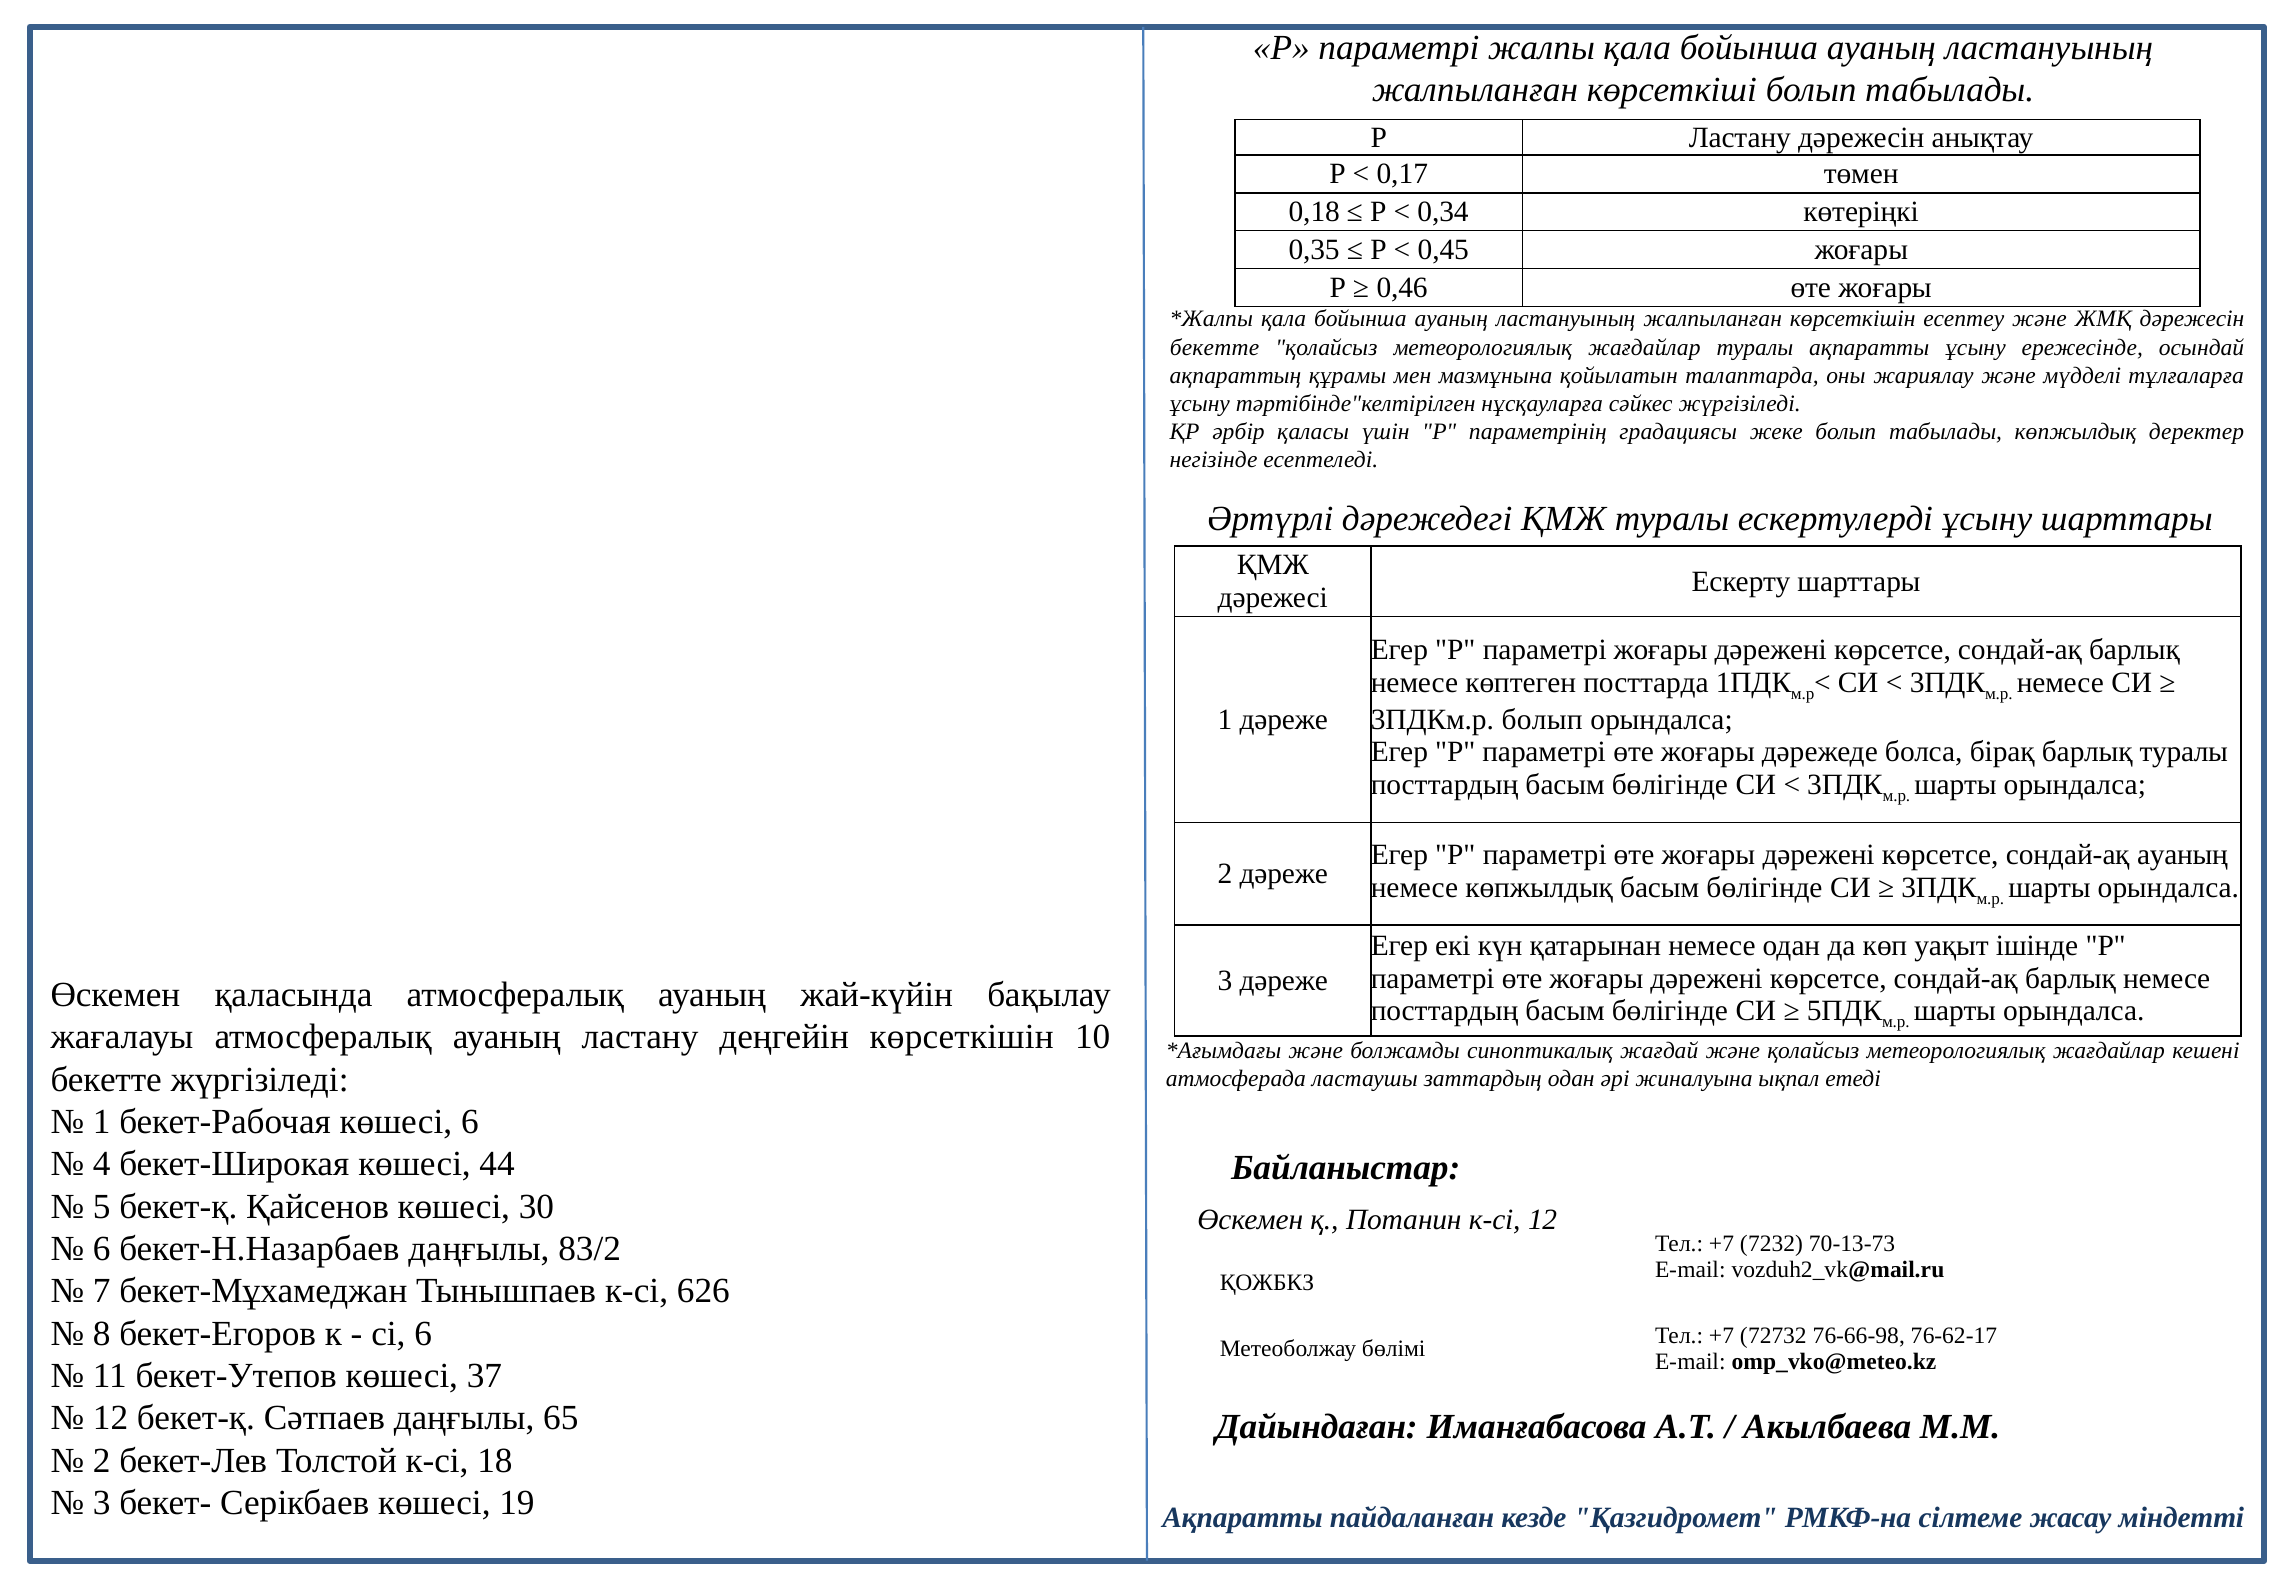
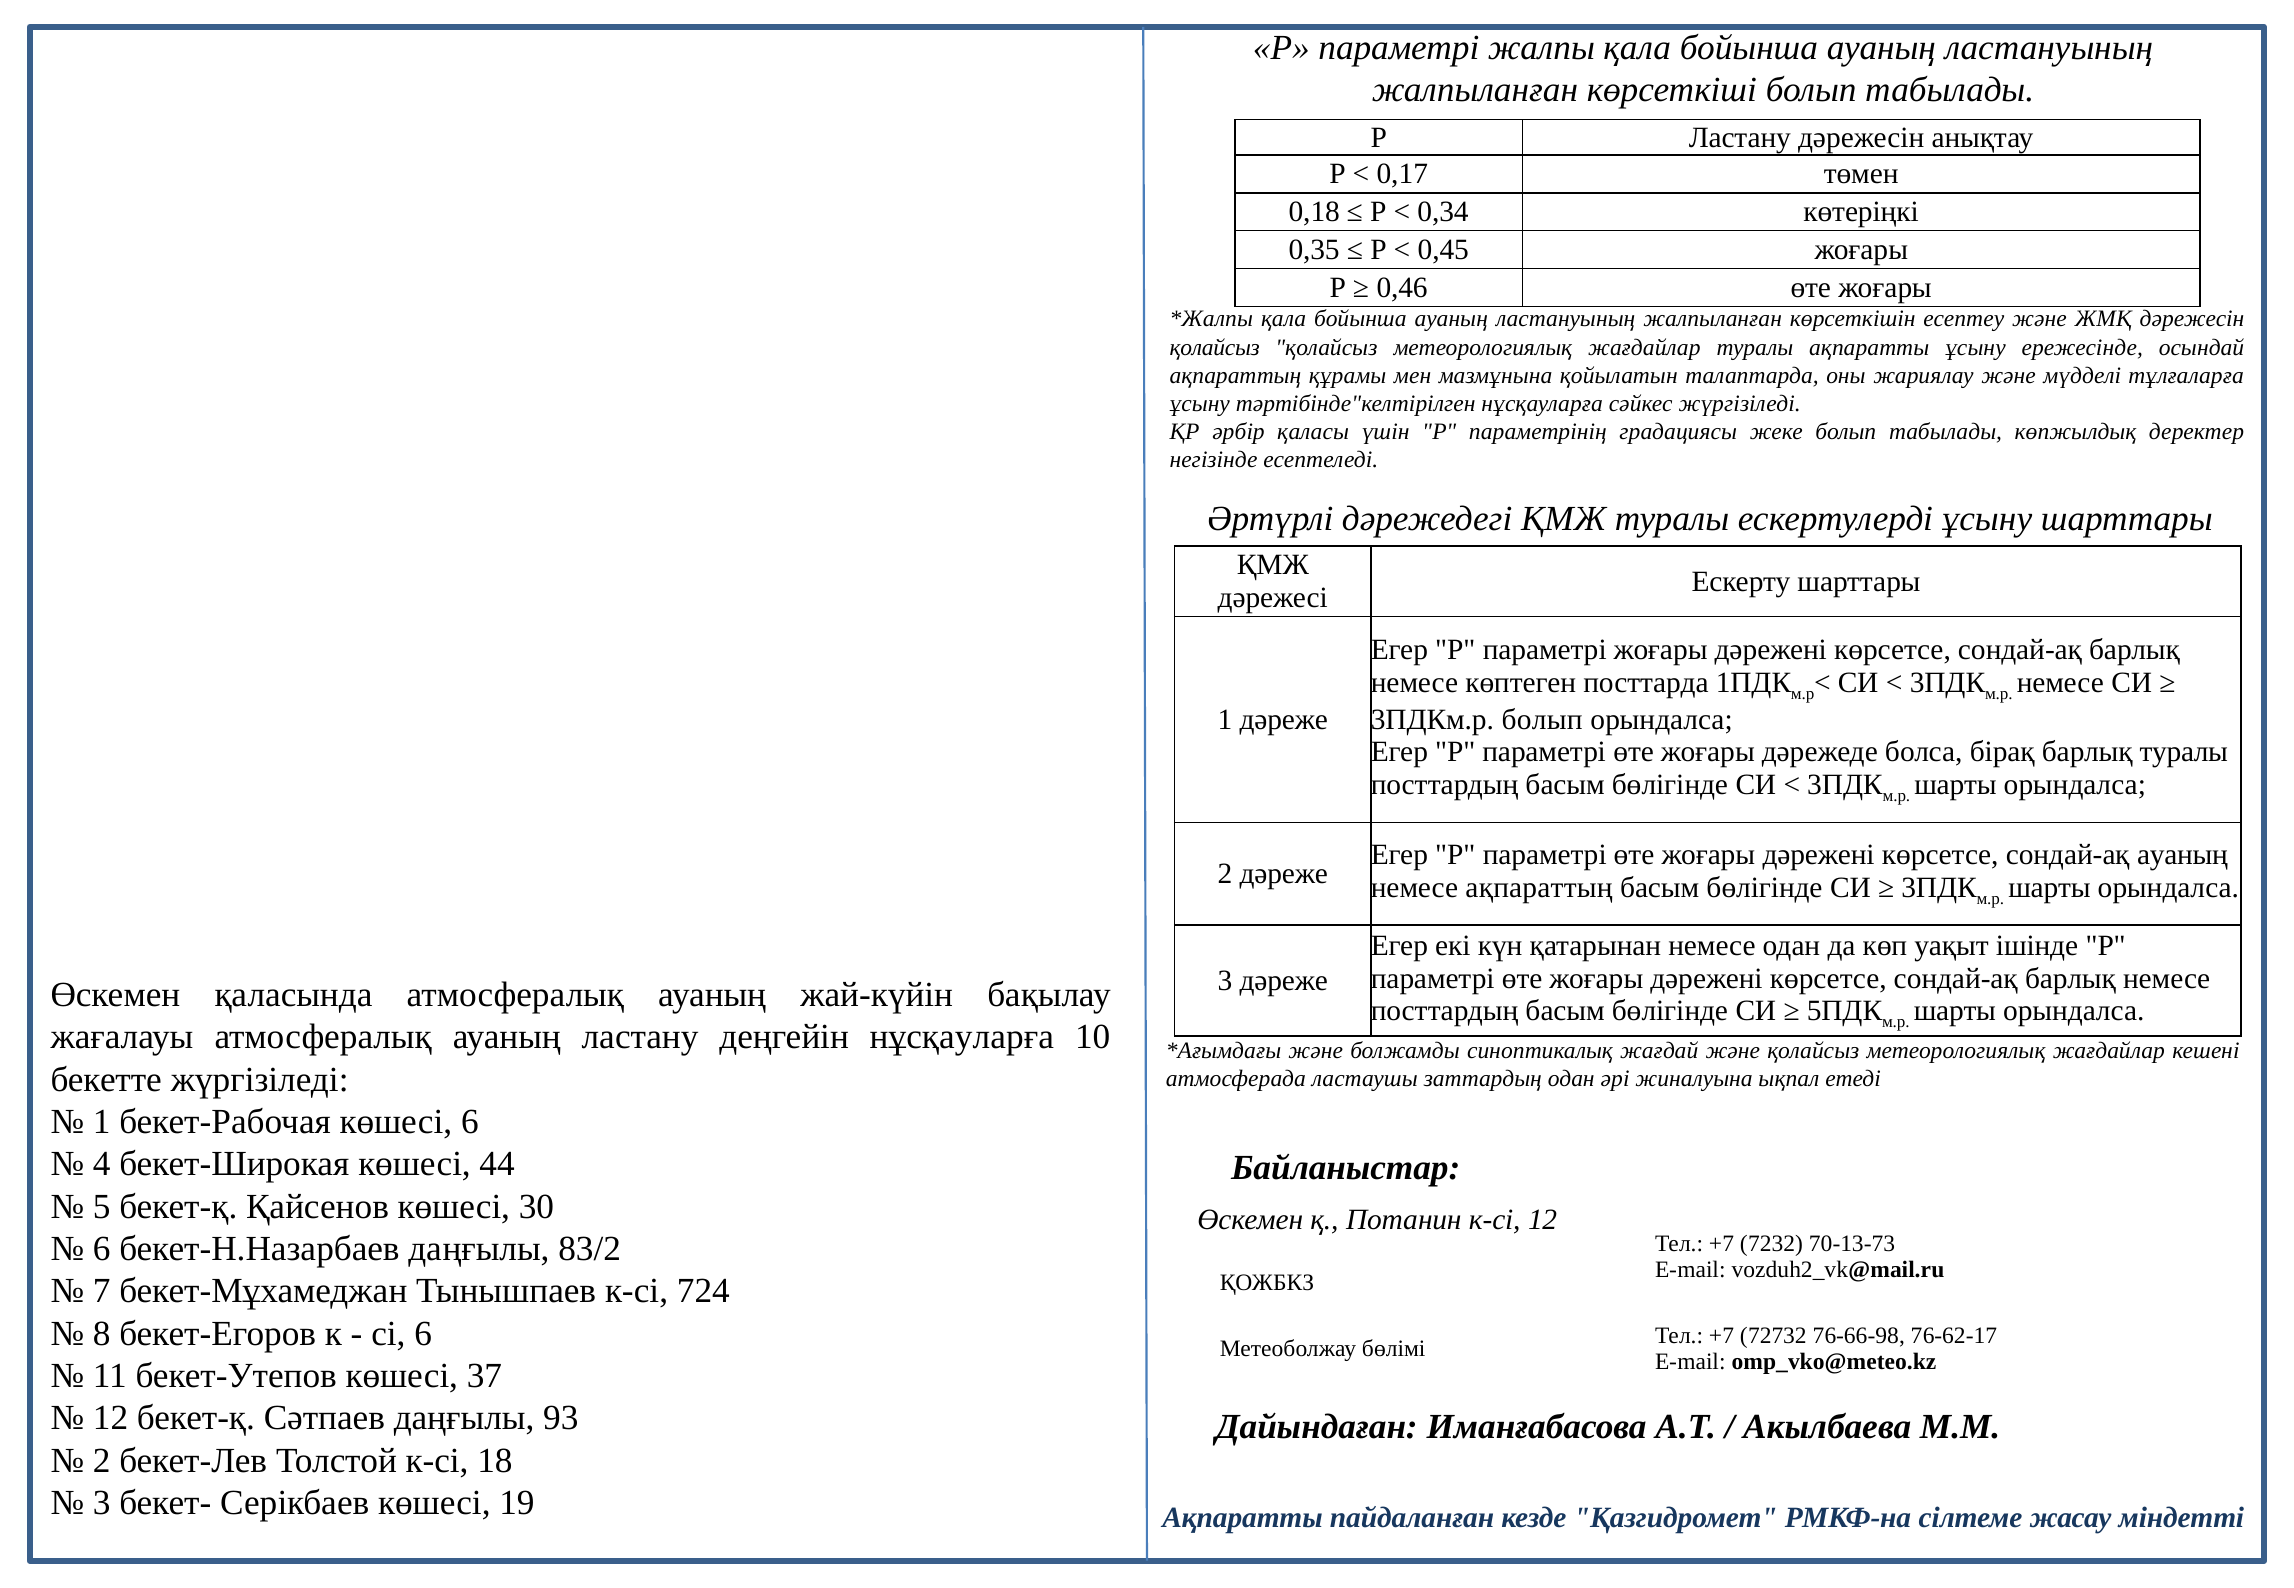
бекетте: бекетте -> қолайсыз (1215, 347)
немесе көпжылдық: көпжылдық -> ақпараттың (1539, 888)
деңгейін көрсеткішін: көрсеткішін -> нұсқауларға (962, 1037)
626: 626 -> 724 (703, 1291)
65: 65 -> 93 (561, 1418)
